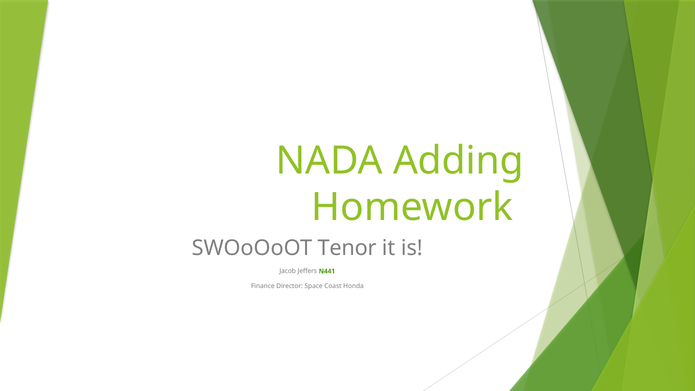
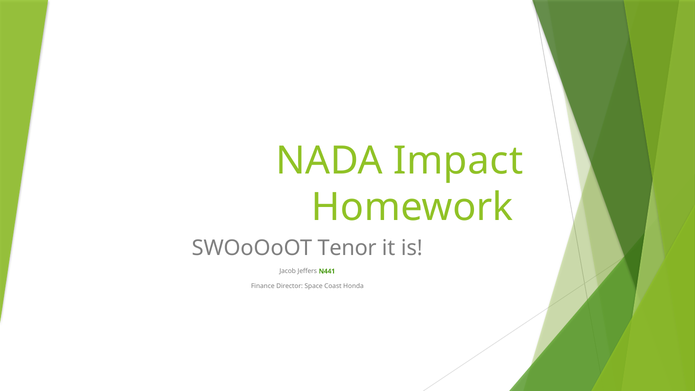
Adding: Adding -> Impact (458, 161)
